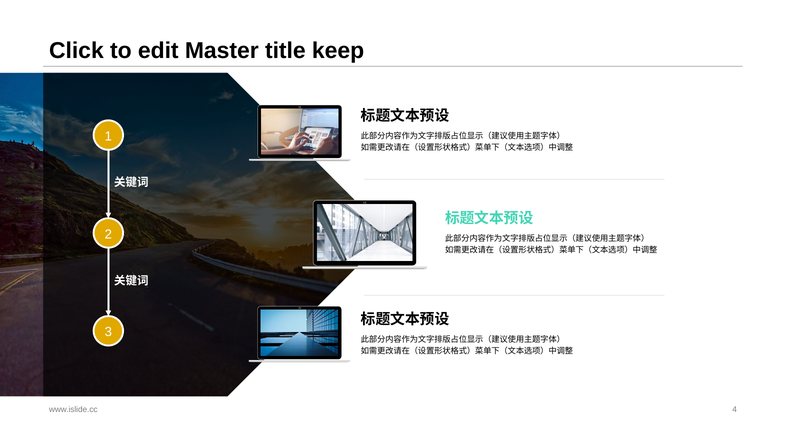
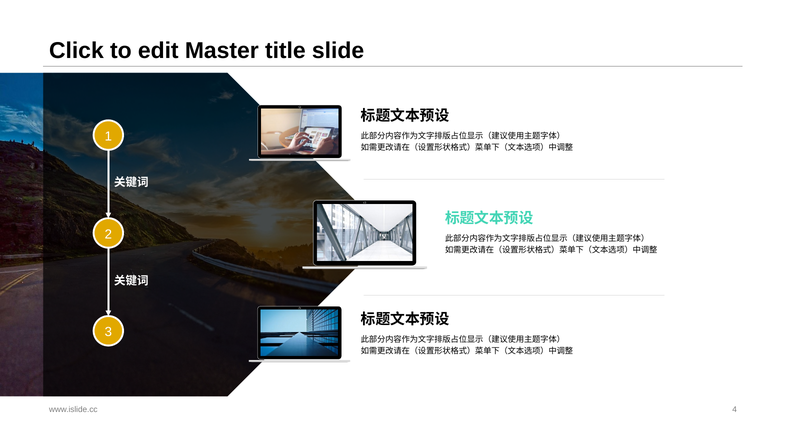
keep: keep -> slide (338, 51)
